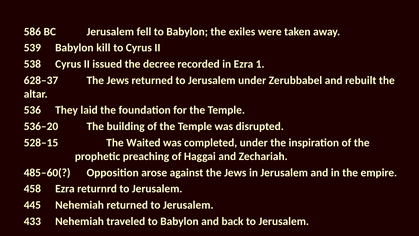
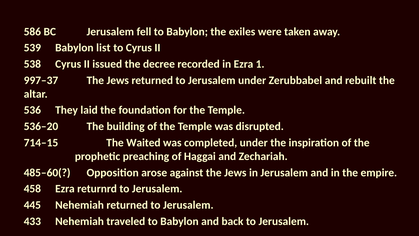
kill: kill -> list (103, 48)
628–37: 628–37 -> 997–37 (41, 80)
528–15: 528–15 -> 714–15 (41, 143)
